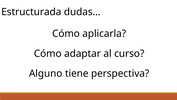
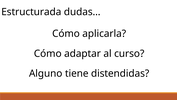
perspectiva: perspectiva -> distendidas (120, 73)
